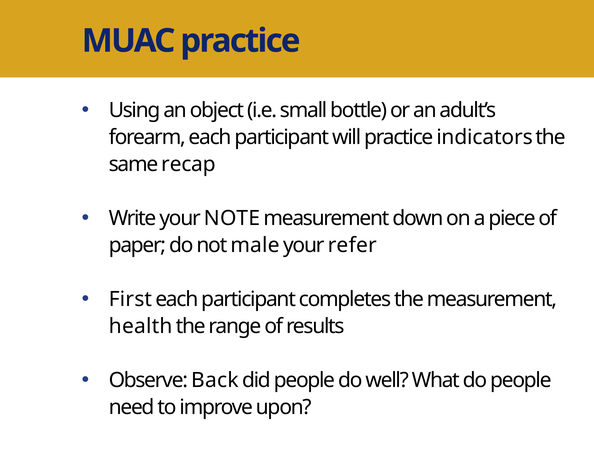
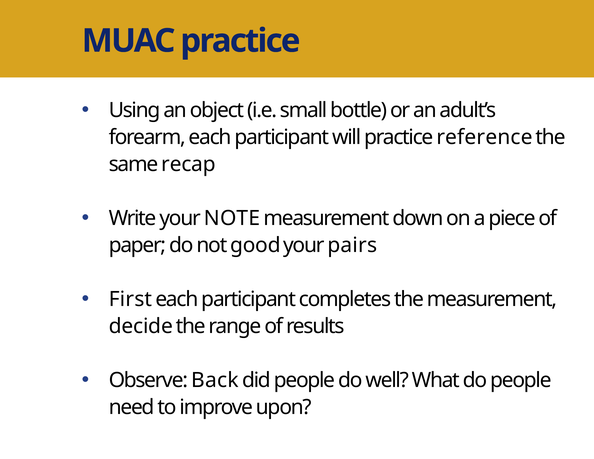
indicators: indicators -> reference (484, 137)
male: male -> good (255, 245)
refer: refer -> pairs (352, 245)
health: health -> decide (141, 326)
